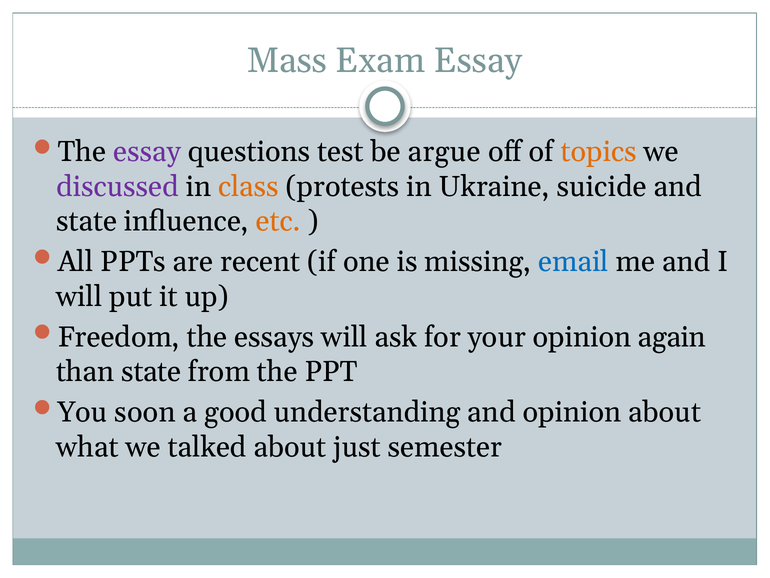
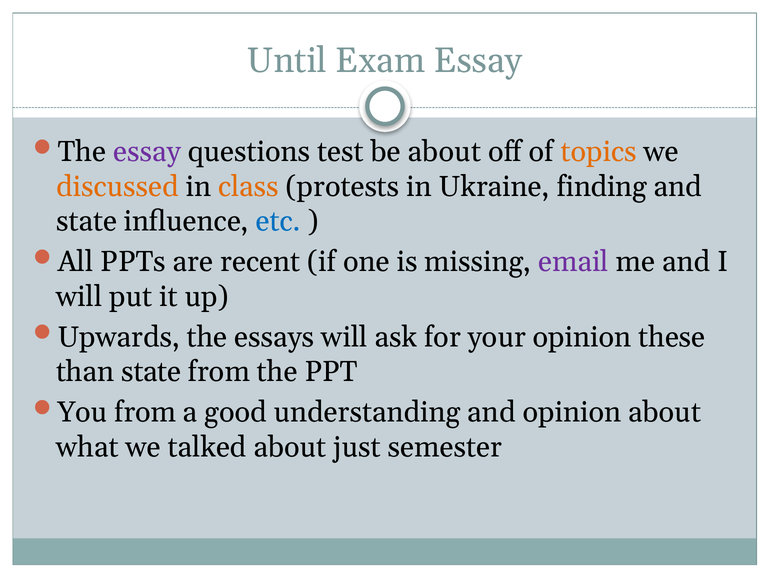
Mass: Mass -> Until (287, 61)
be argue: argue -> about (444, 152)
discussed colour: purple -> orange (117, 186)
suicide: suicide -> finding (602, 186)
etc colour: orange -> blue (278, 221)
email colour: blue -> purple (573, 262)
Freedom: Freedom -> Upwards (119, 337)
again: again -> these (672, 337)
You soon: soon -> from (145, 412)
